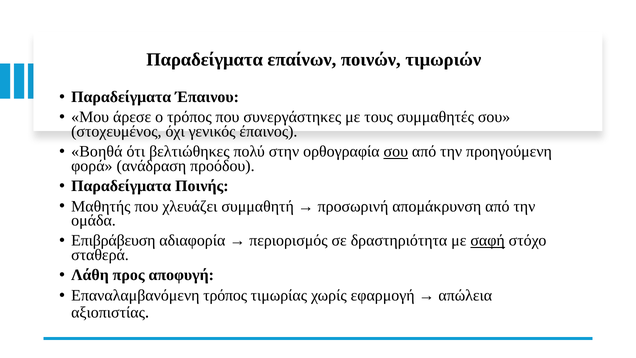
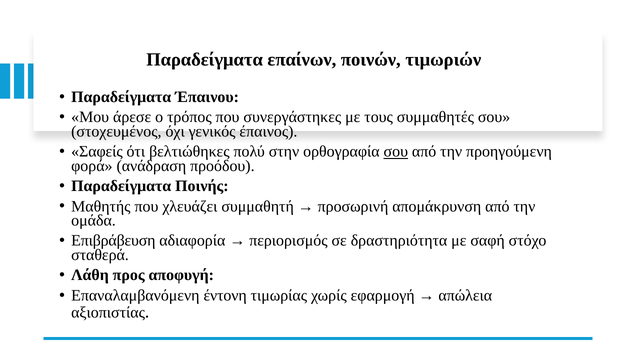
Βοηθά: Βοηθά -> Σαφείς (97, 152)
σαφή underline: present -> none (488, 241)
Επαναλαμβανόμενη τρόπος: τρόπος -> έντονη (225, 295)
